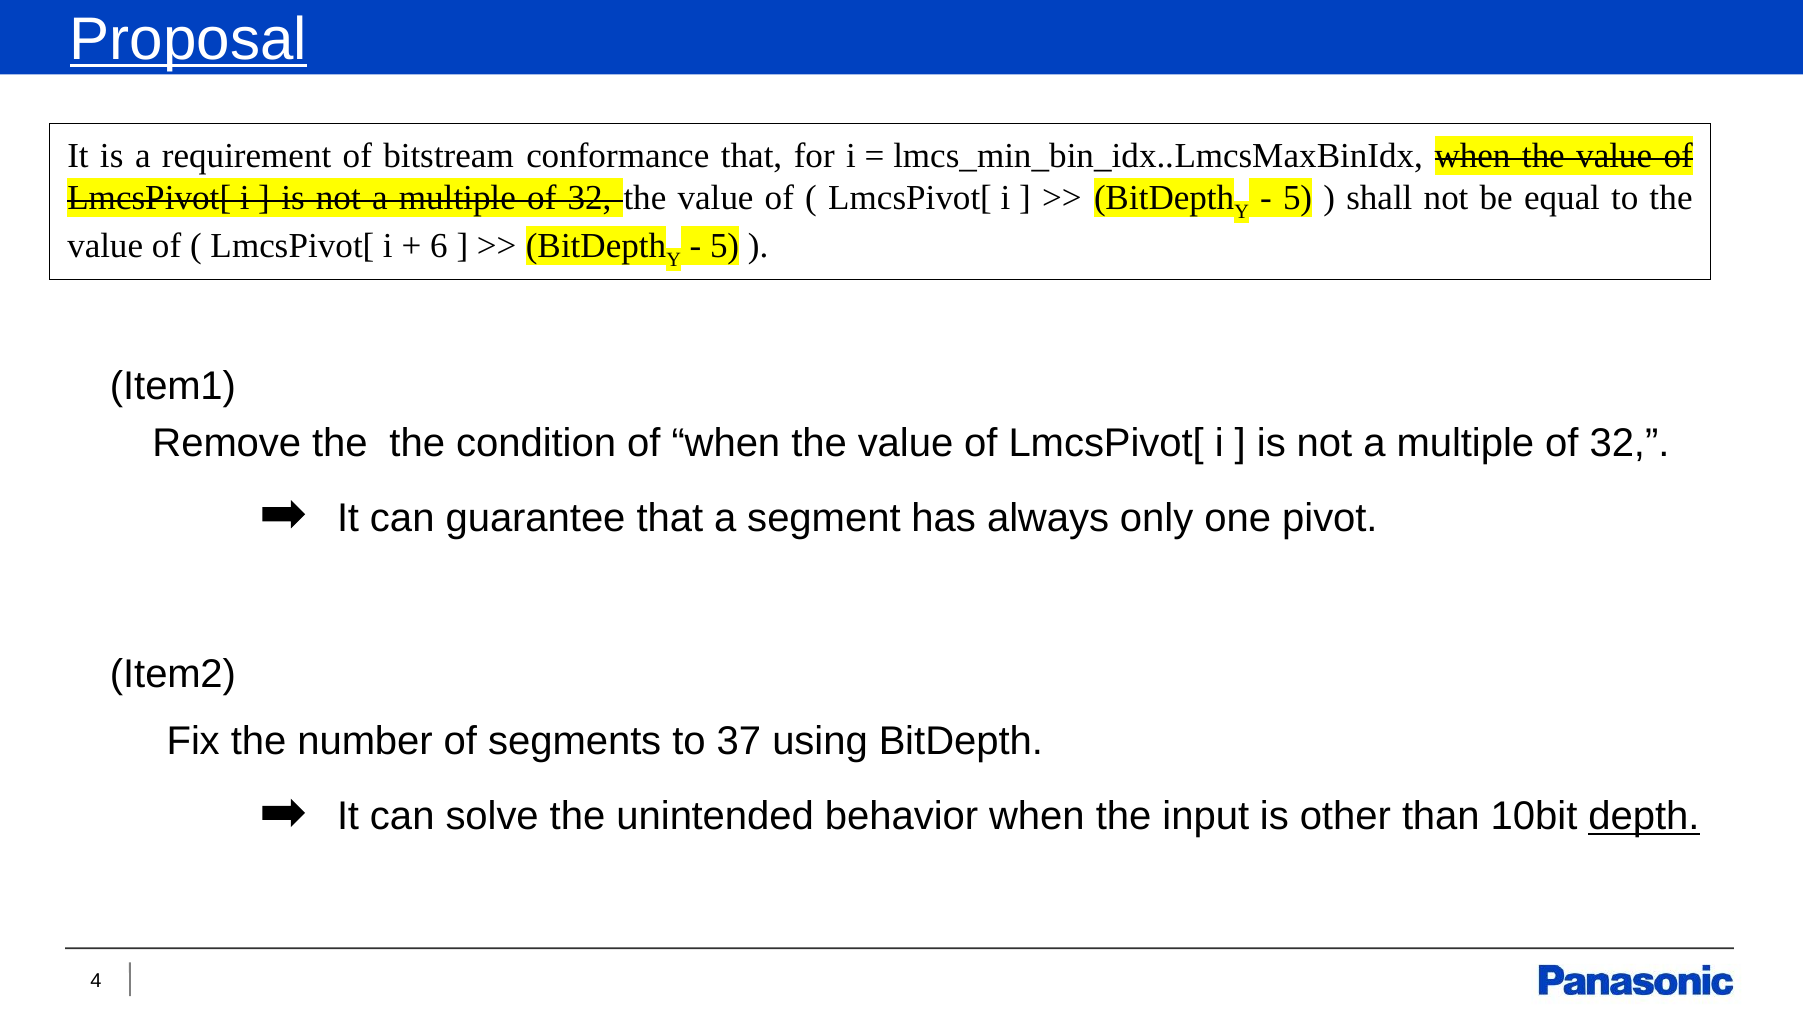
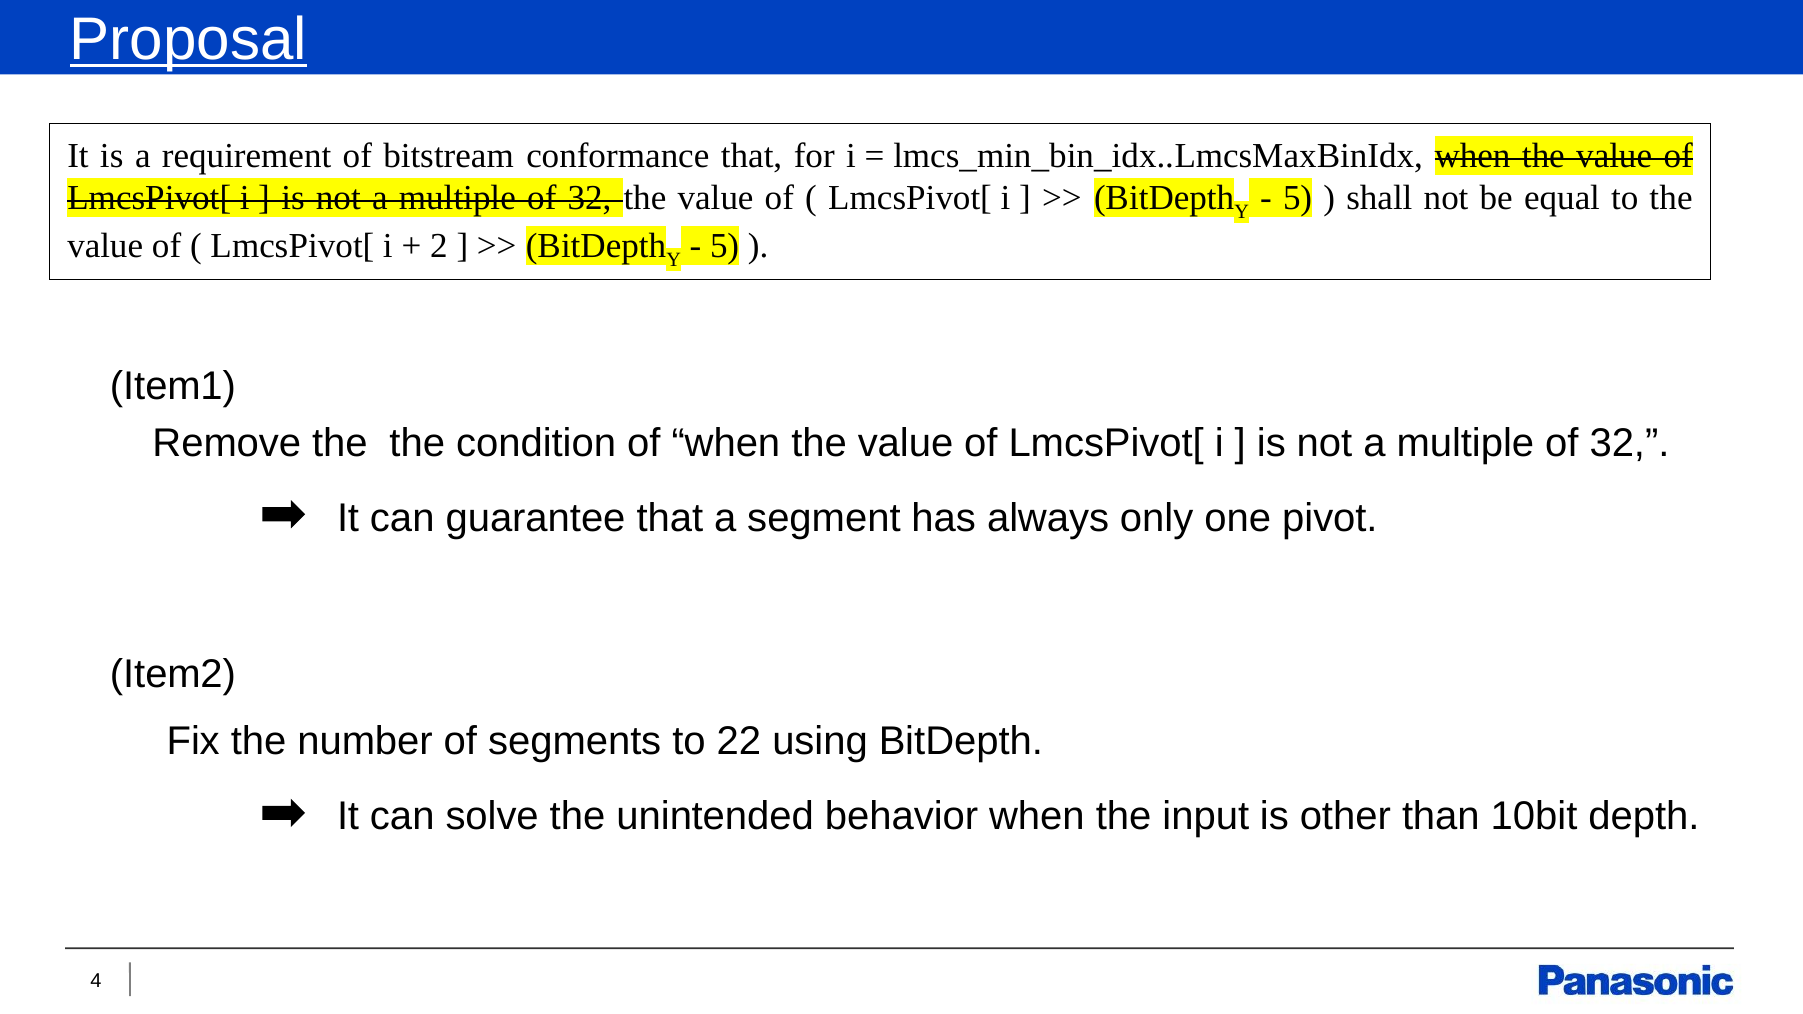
6: 6 -> 2 (439, 246)
37: 37 -> 22 (739, 742)
depth underline: present -> none (1644, 817)
